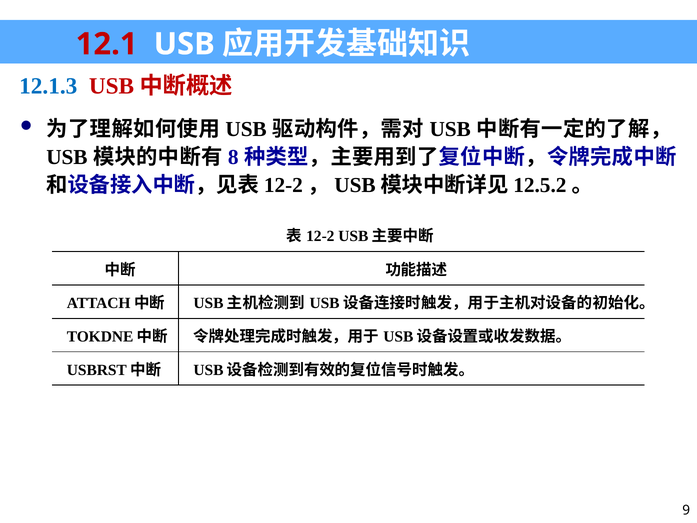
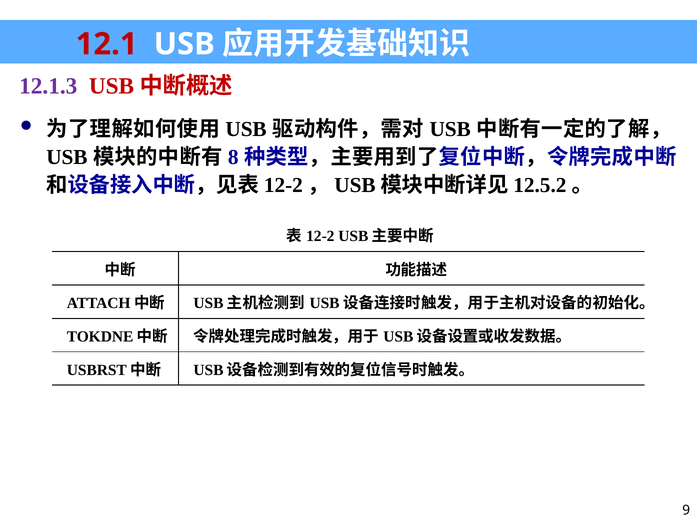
12.1.3 colour: blue -> purple (48, 86)
